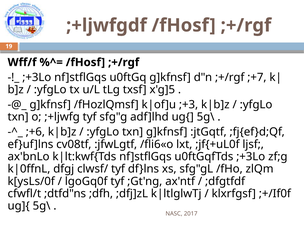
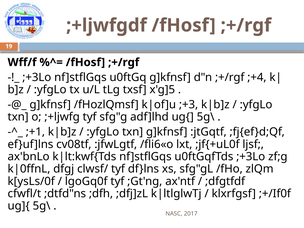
;+7: ;+7 -> ;+4 (257, 77)
;+6: ;+6 -> ;+1 (35, 132)
